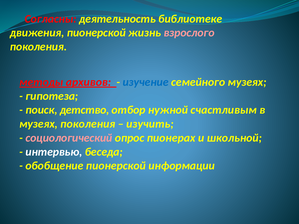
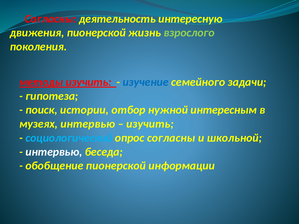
библиотеке: библиотеке -> интересную (190, 19)
взрослого colour: pink -> light green (189, 33)
методы архивов: архивов -> изучить (89, 82)
семейного музеях: музеях -> задачи (247, 82)
детство: детство -> истории (84, 110)
счастливым: счастливым -> интересным (224, 110)
музеях поколения: поколения -> интервью (88, 124)
социологический colour: pink -> light blue (69, 138)
опрос пионерах: пионерах -> согласны (171, 138)
